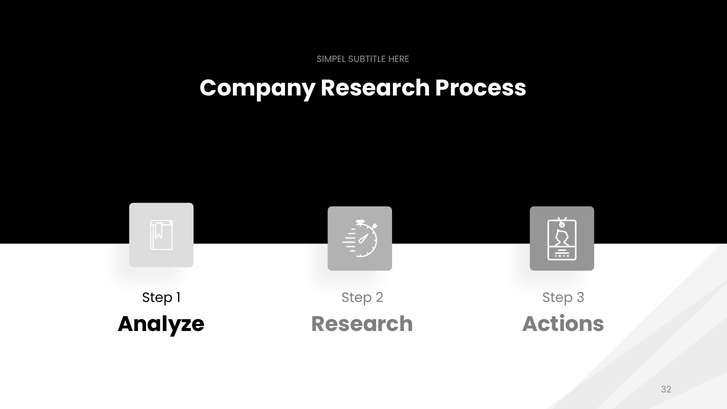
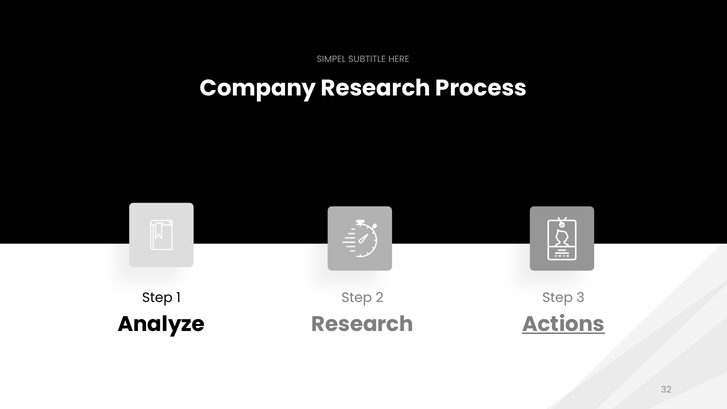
Actions underline: none -> present (563, 324)
